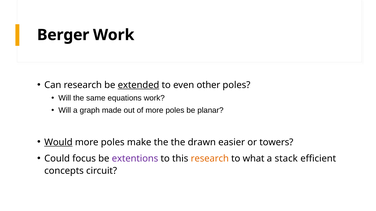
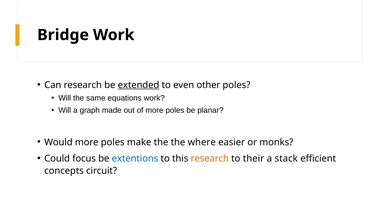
Berger: Berger -> Bridge (63, 35)
Would underline: present -> none (58, 142)
drawn: drawn -> where (202, 142)
towers: towers -> monks (276, 142)
extentions colour: purple -> blue (135, 159)
what: what -> their (254, 159)
